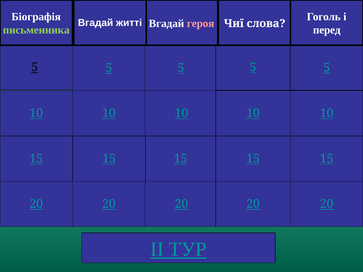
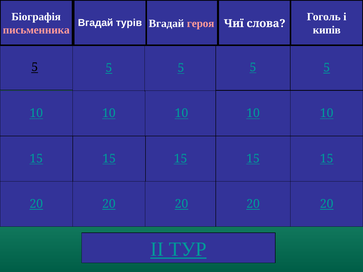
житті: житті -> турів (129, 23)
письменника colour: light green -> pink (36, 30)
перед: перед -> кипів (327, 30)
